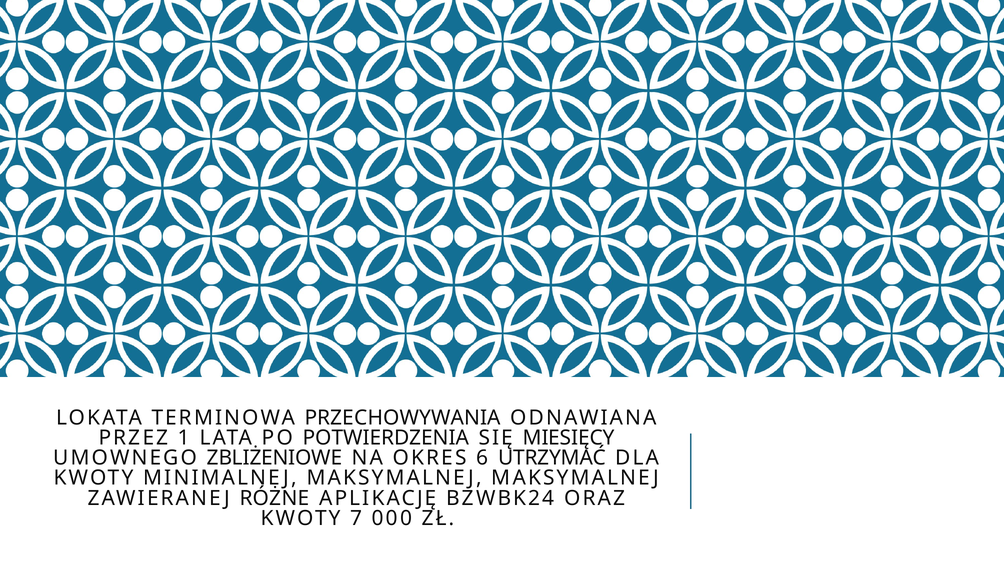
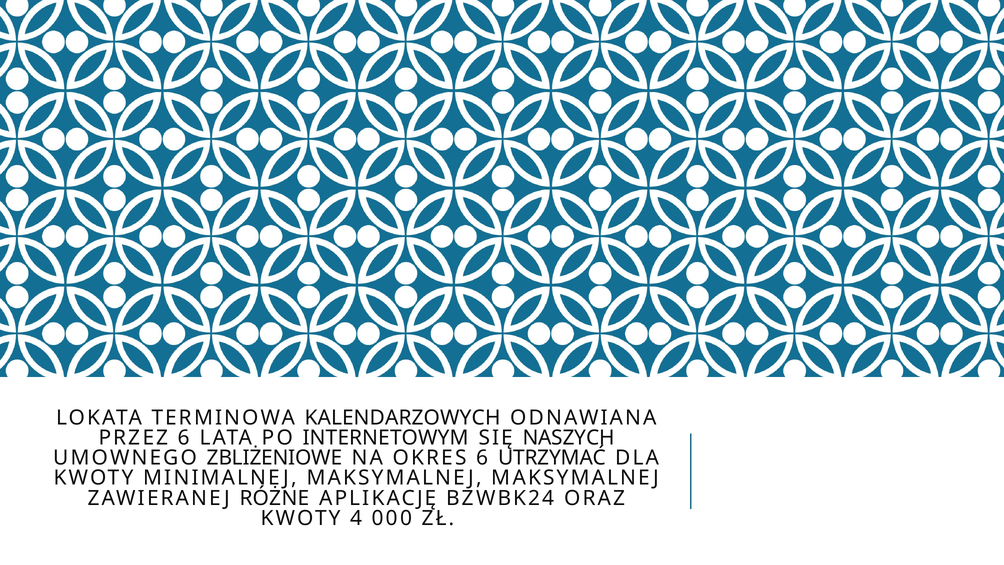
PRZECHOWYWANIA: PRZECHOWYWANIA -> KALENDARZOWYCH (403, 418)
PRZEZ 1: 1 -> 6 (184, 438)
POTWIERDZENIA: POTWIERDZENIA -> INTERNETOWYM (386, 438)
MIESIĘCY: MIESIĘCY -> NASZYCH (569, 438)
7: 7 -> 4 (356, 518)
